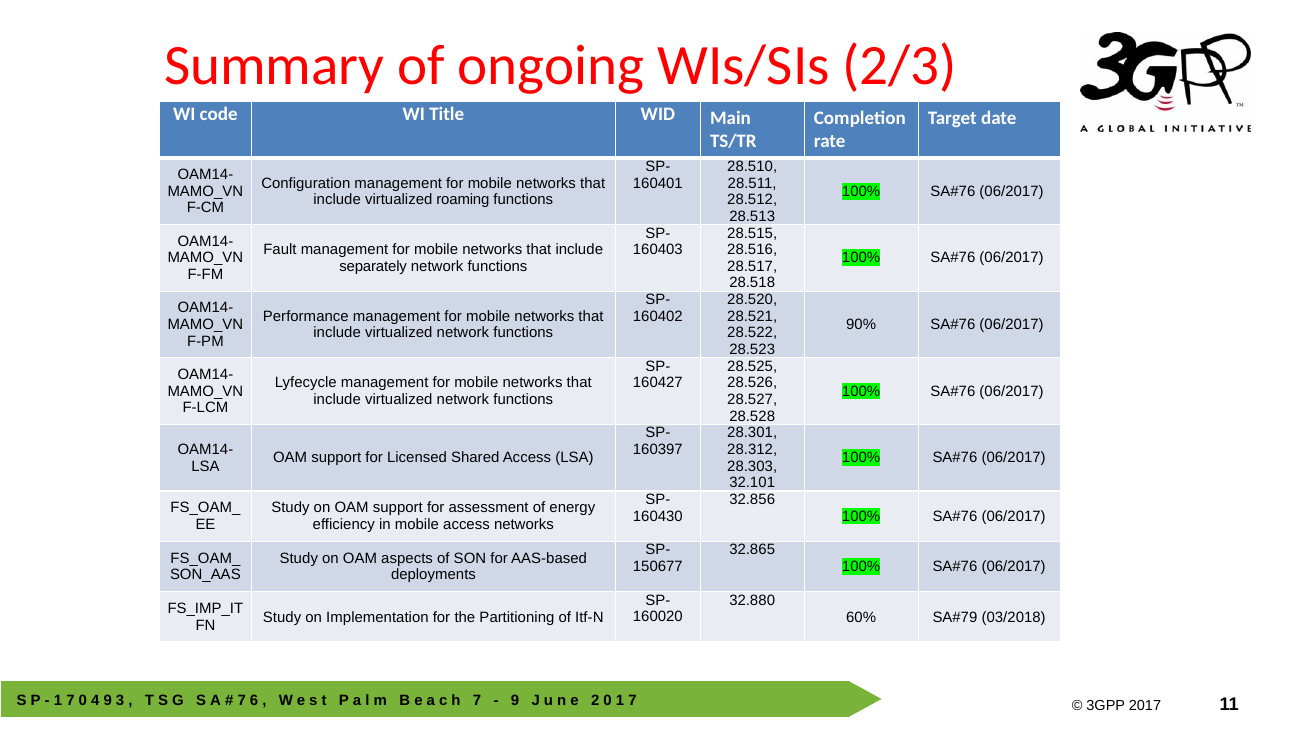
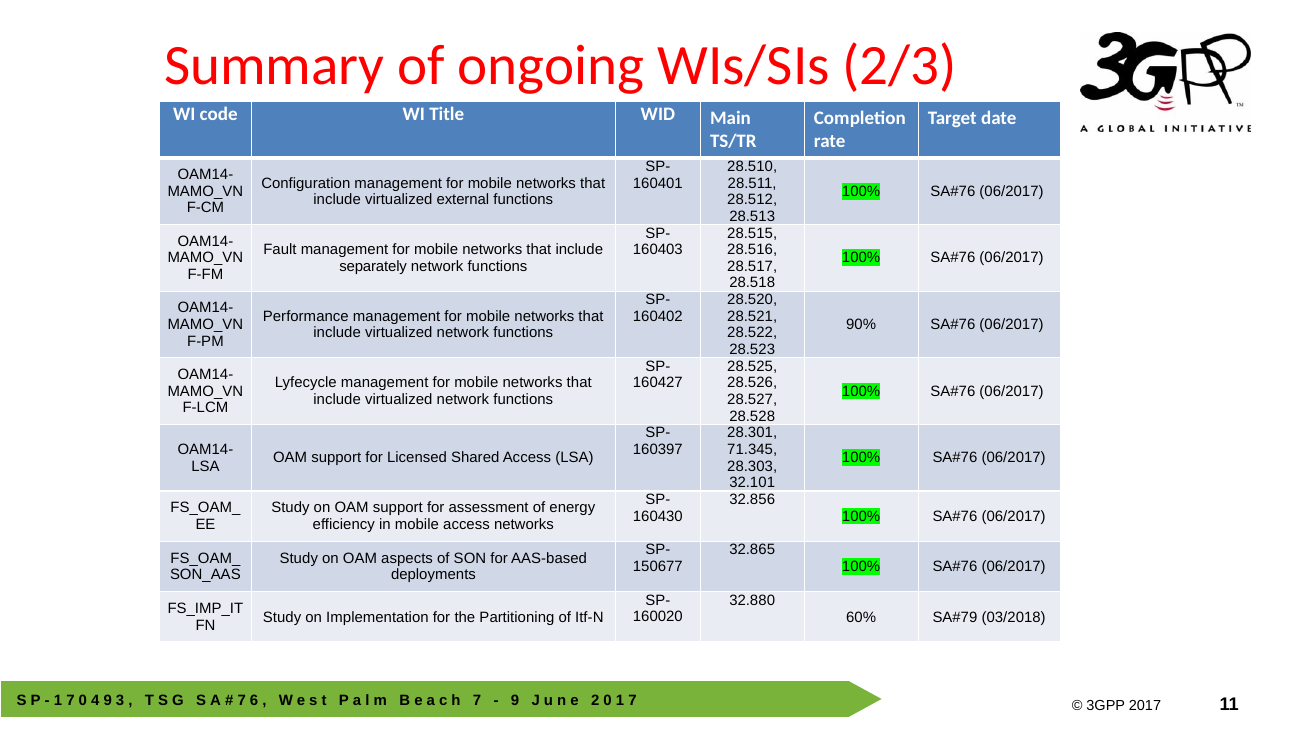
roaming: roaming -> external (463, 200)
28.312: 28.312 -> 71.345 (752, 450)
